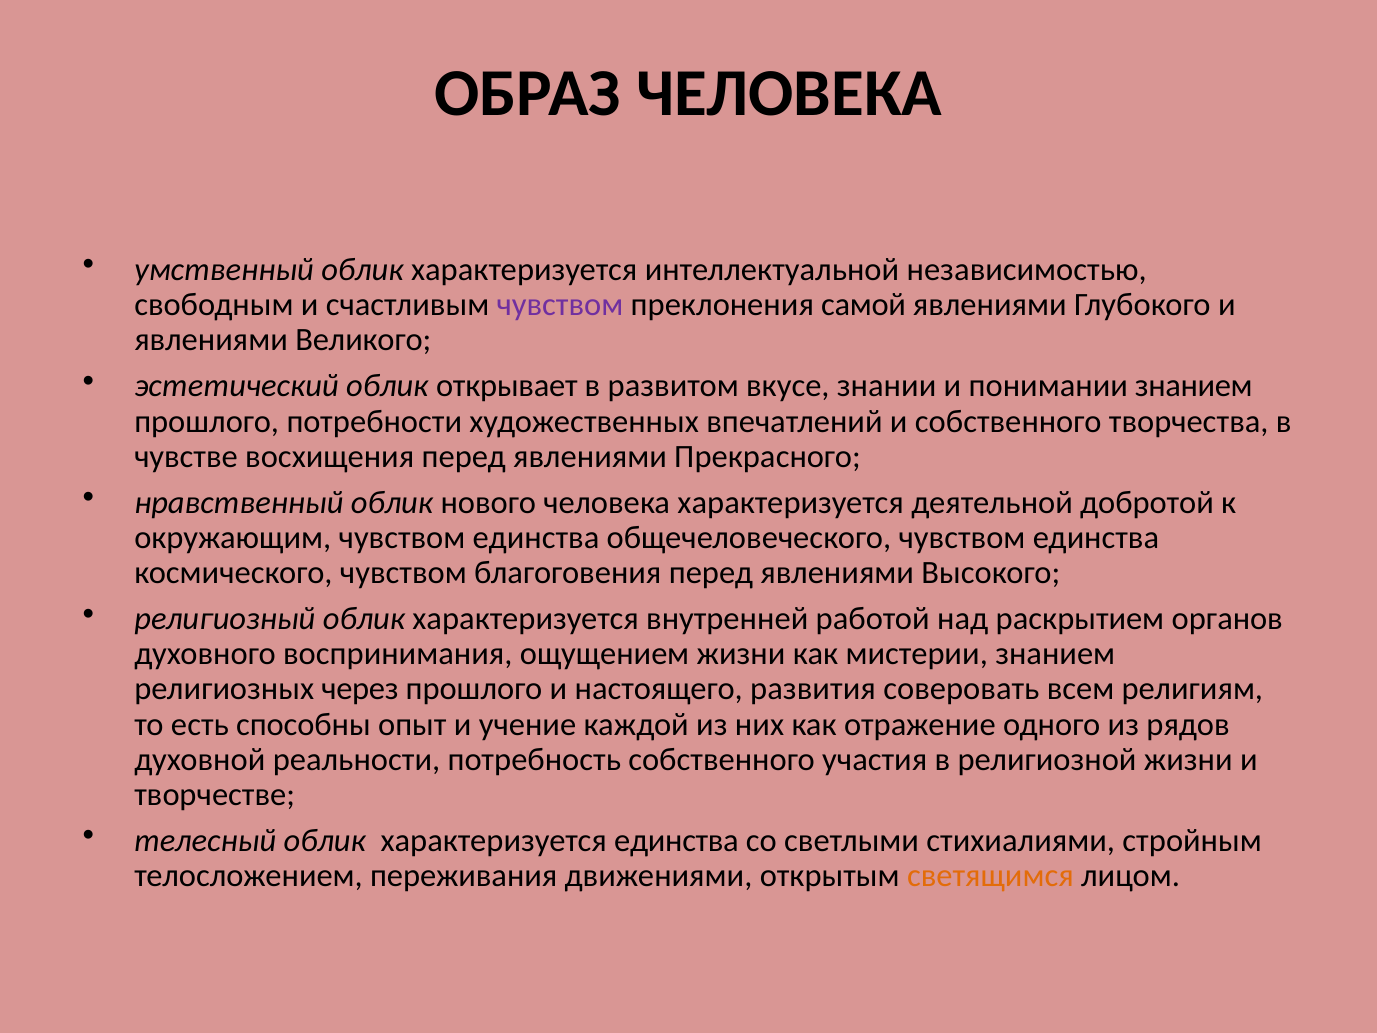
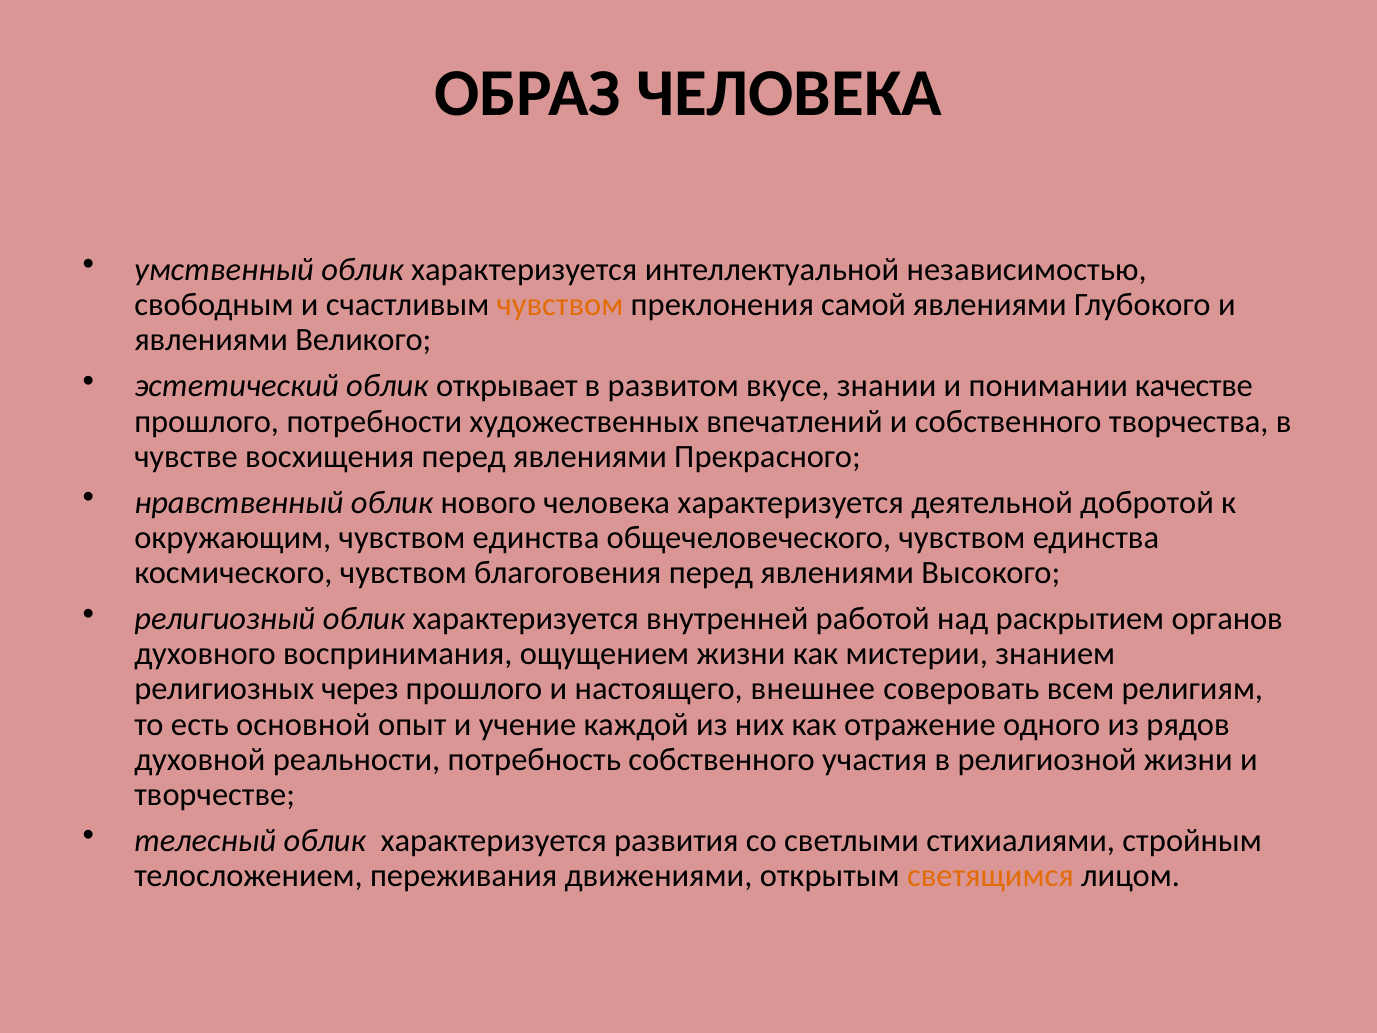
чувством colour: purple -> orange (560, 305)
понимании знанием: знанием -> качестве (1194, 386)
развития: развития -> внешнее (813, 689)
способны: способны -> основной (303, 724)
характеризуется единства: единства -> развития (676, 841)
